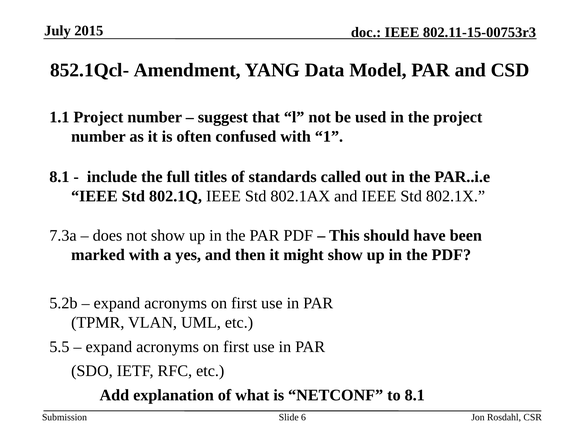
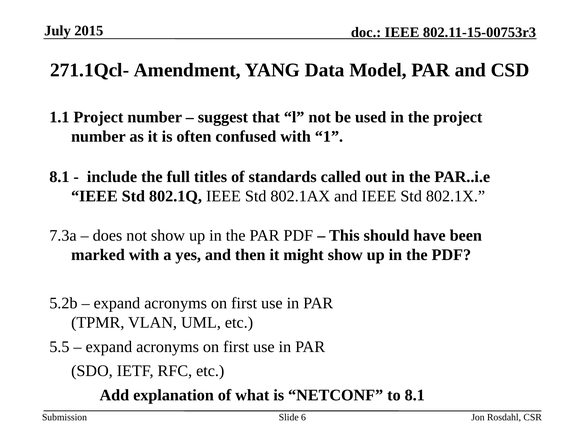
852.1Qcl-: 852.1Qcl- -> 271.1Qcl- (90, 70)
